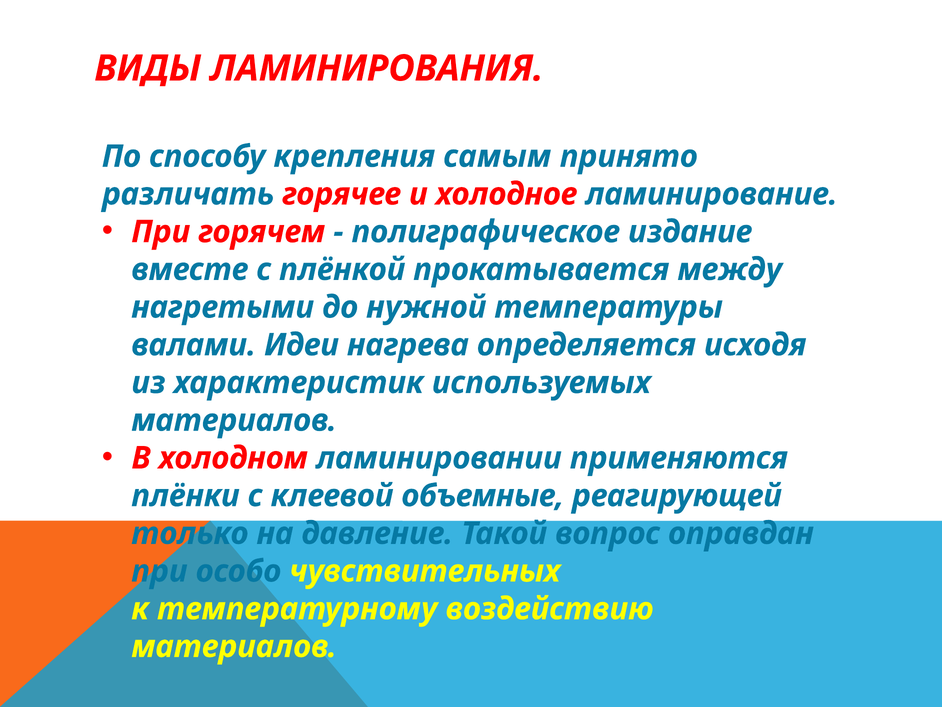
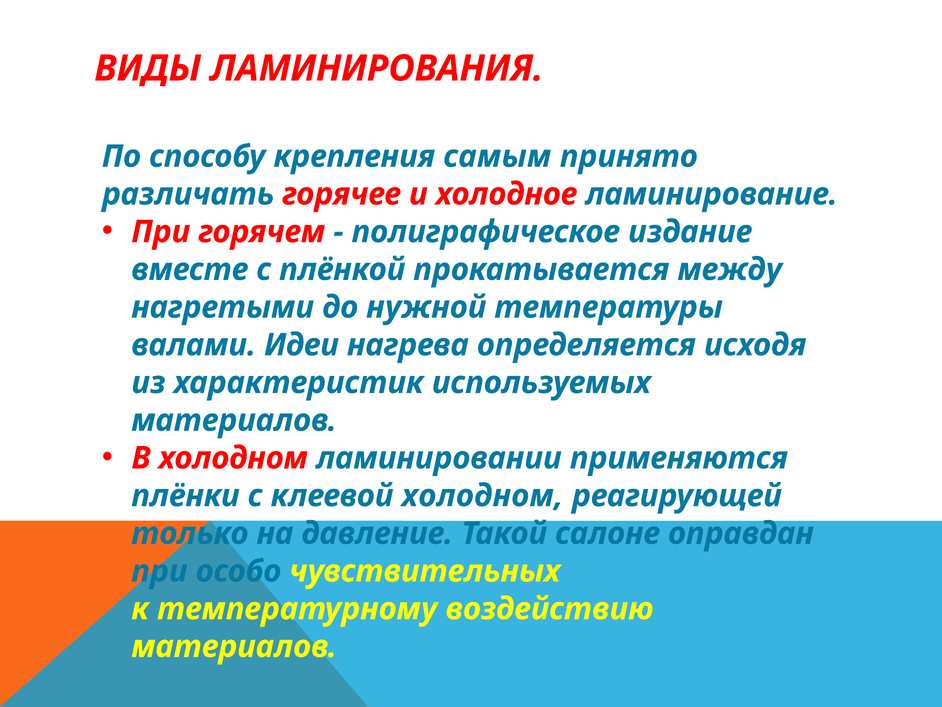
клеевой объемные: объемные -> холодном (482, 495)
вопрос: вопрос -> салоне (608, 533)
